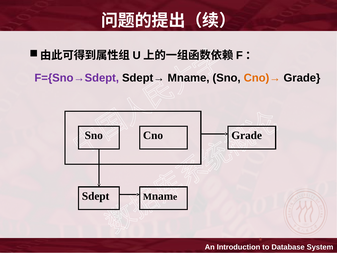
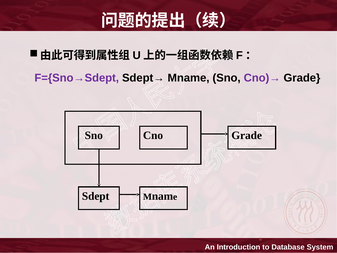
Cno)→ colour: orange -> purple (262, 78)
